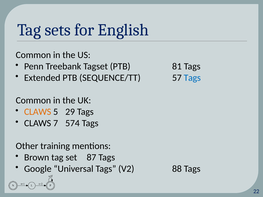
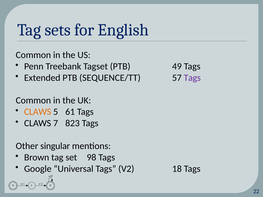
81: 81 -> 49 (177, 66)
Tags colour: blue -> purple (192, 78)
29: 29 -> 61 (70, 112)
574: 574 -> 823 (72, 123)
training: training -> singular (55, 146)
87: 87 -> 98 (91, 158)
88: 88 -> 18 (177, 169)
